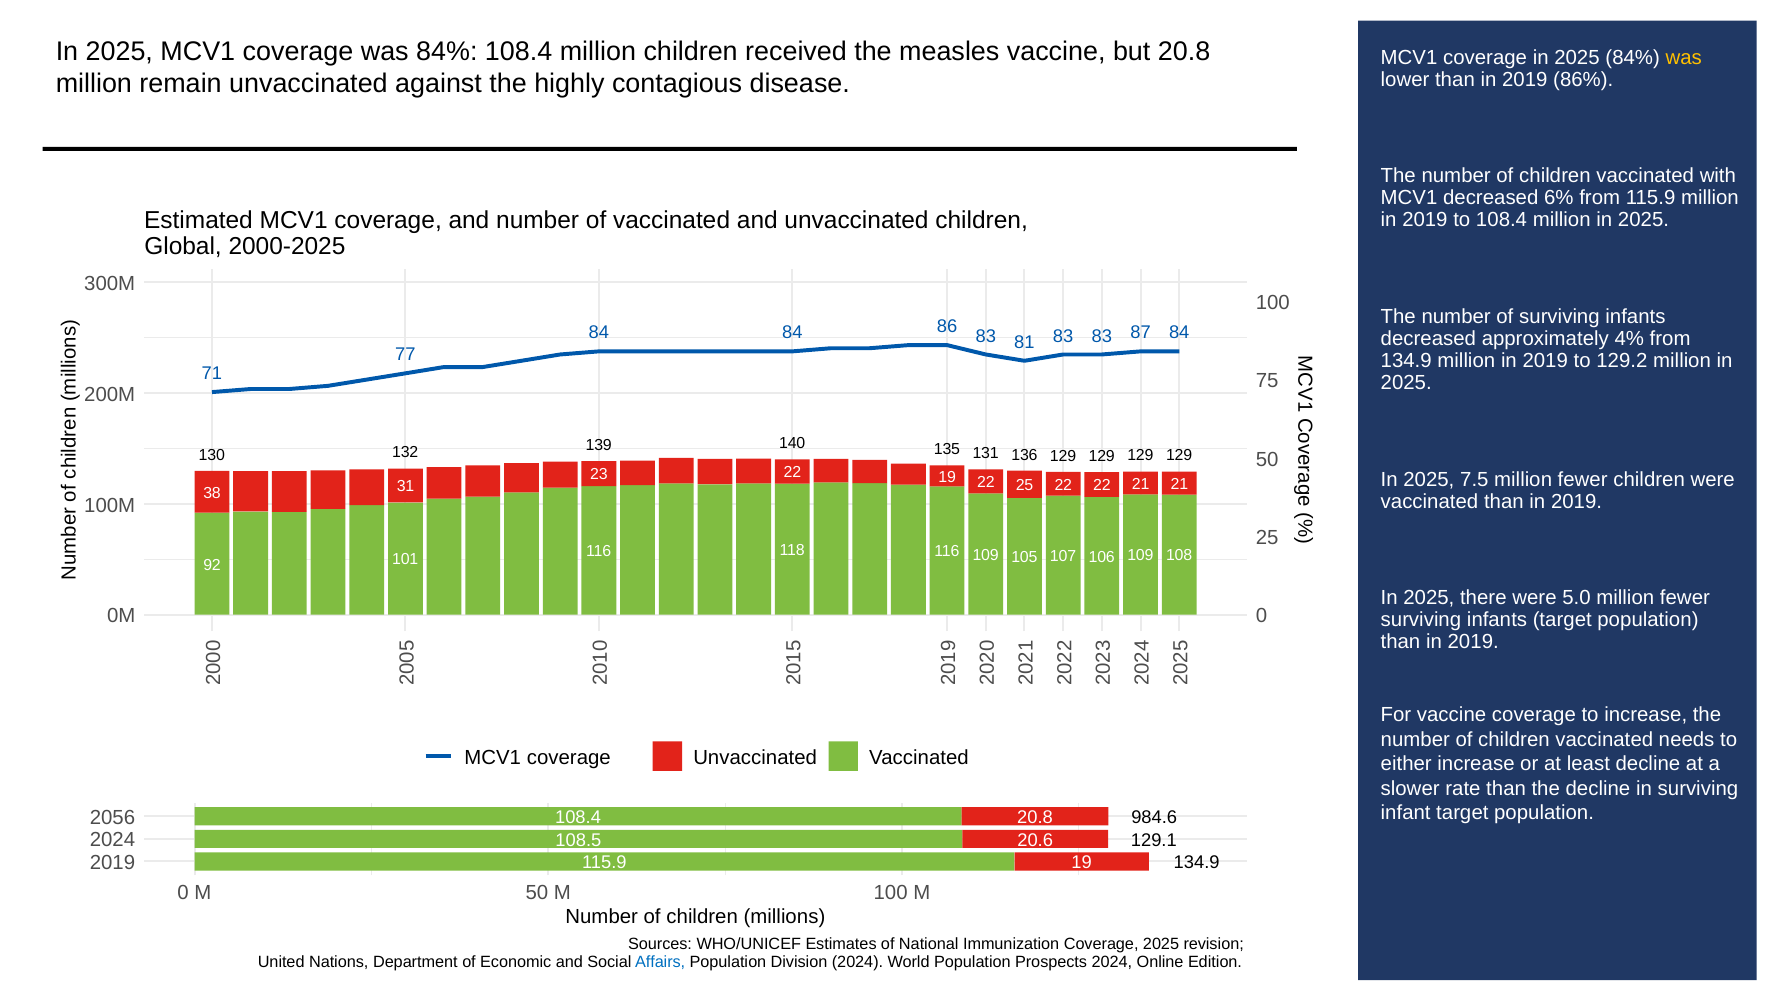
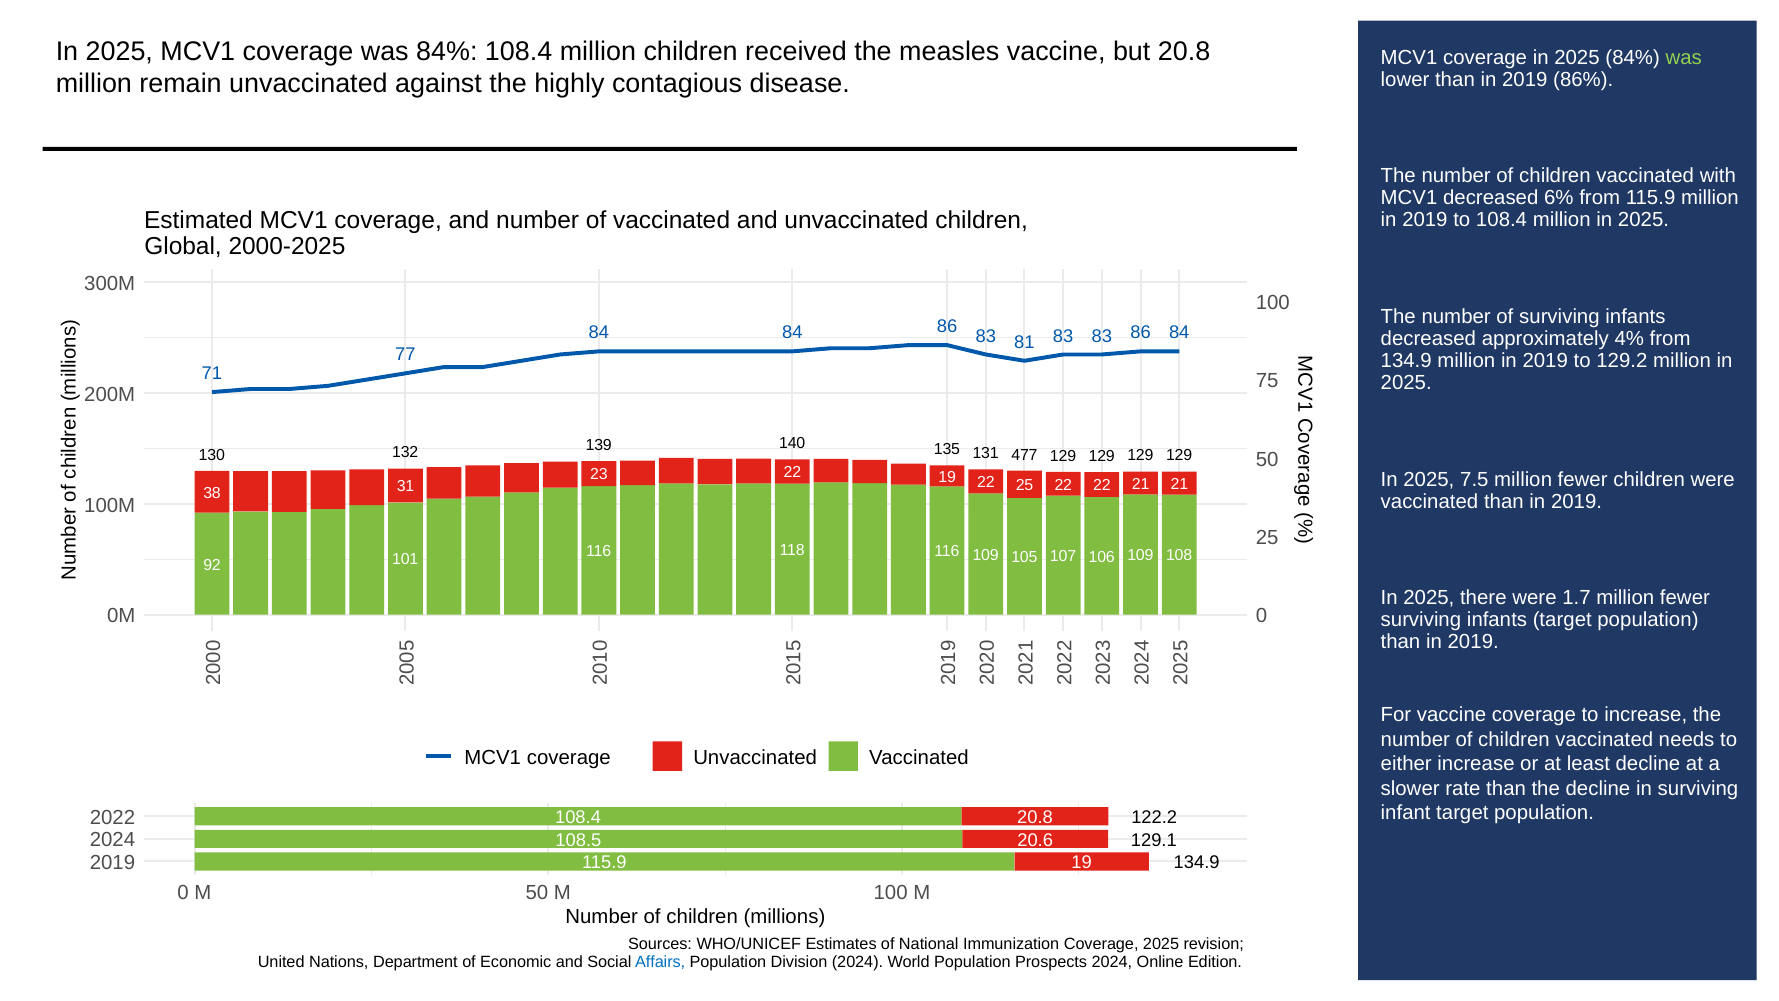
was colour: yellow -> light green (1684, 58)
83 87: 87 -> 86 (1141, 333)
136: 136 -> 477 (1024, 455)
5.0: 5.0 -> 1.7 (1577, 598)
2056: 2056 -> 2022 (112, 817)
984.6: 984.6 -> 122.2 (1154, 817)
